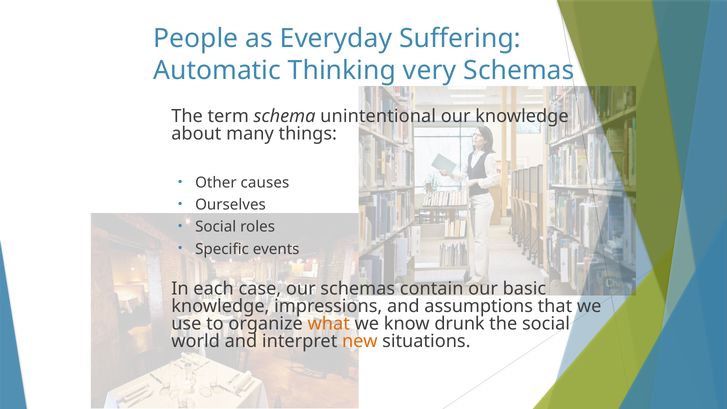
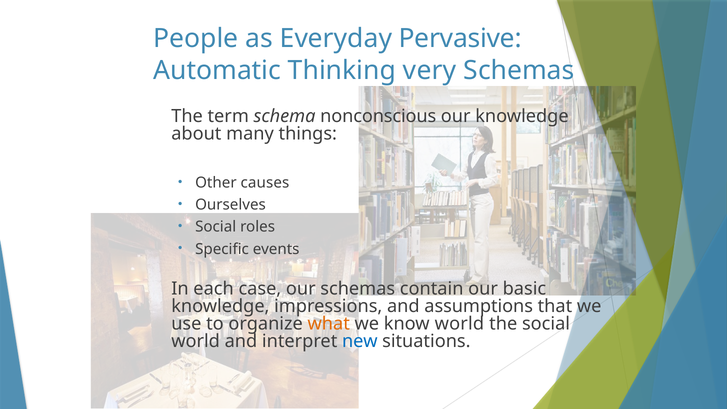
Suffering: Suffering -> Pervasive (460, 39)
unintentional: unintentional -> nonconscious (378, 116)
know drunk: drunk -> world (459, 324)
new colour: orange -> blue (360, 341)
